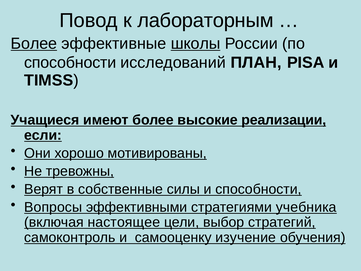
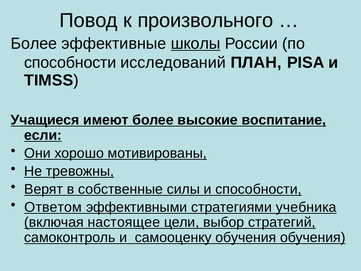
лабораторным: лабораторным -> произвольного (205, 20)
Более underline: present -> none (34, 43)
реализации: реализации -> воспитание (284, 120)
Вопросы: Вопросы -> Ответом (53, 207)
самооценку изучение: изучение -> обучения (246, 237)
